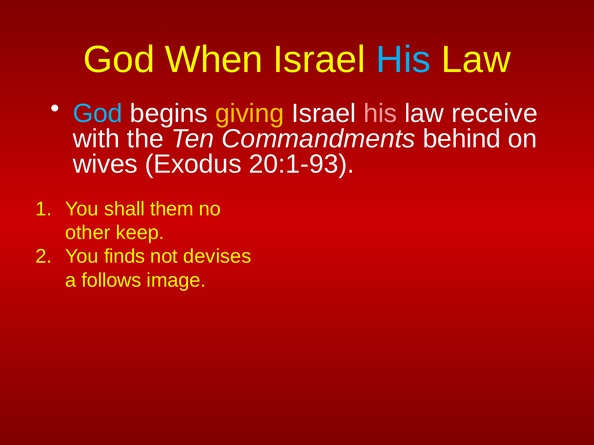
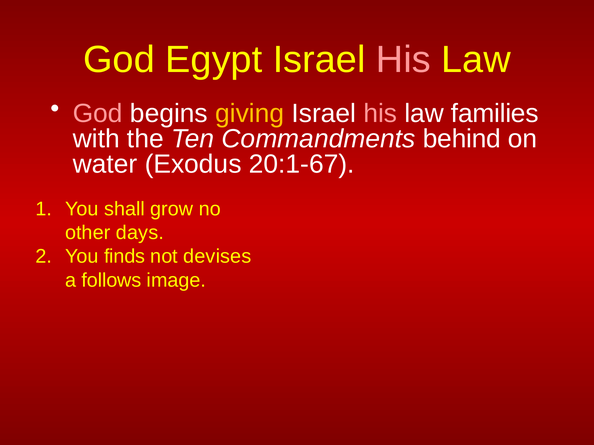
When: When -> Egypt (214, 60)
His colour: light blue -> pink (403, 60)
God colour: light blue -> pink (98, 114)
receive: receive -> families (495, 114)
wives: wives -> water (105, 164)
20:1-93: 20:1-93 -> 20:1-67 (302, 164)
them: them -> grow (172, 209)
keep: keep -> days (140, 233)
